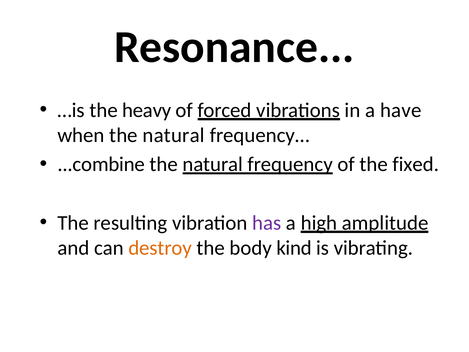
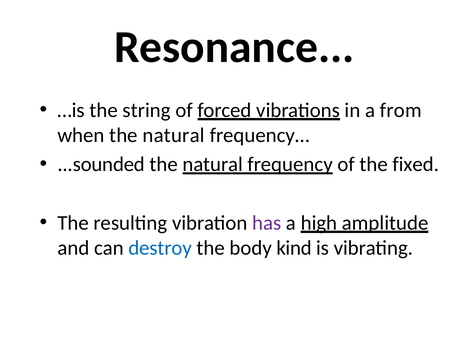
heavy: heavy -> string (147, 110)
have: have -> from (401, 110)
...combine: ...combine -> ...sounded (101, 164)
destroy colour: orange -> blue (160, 248)
